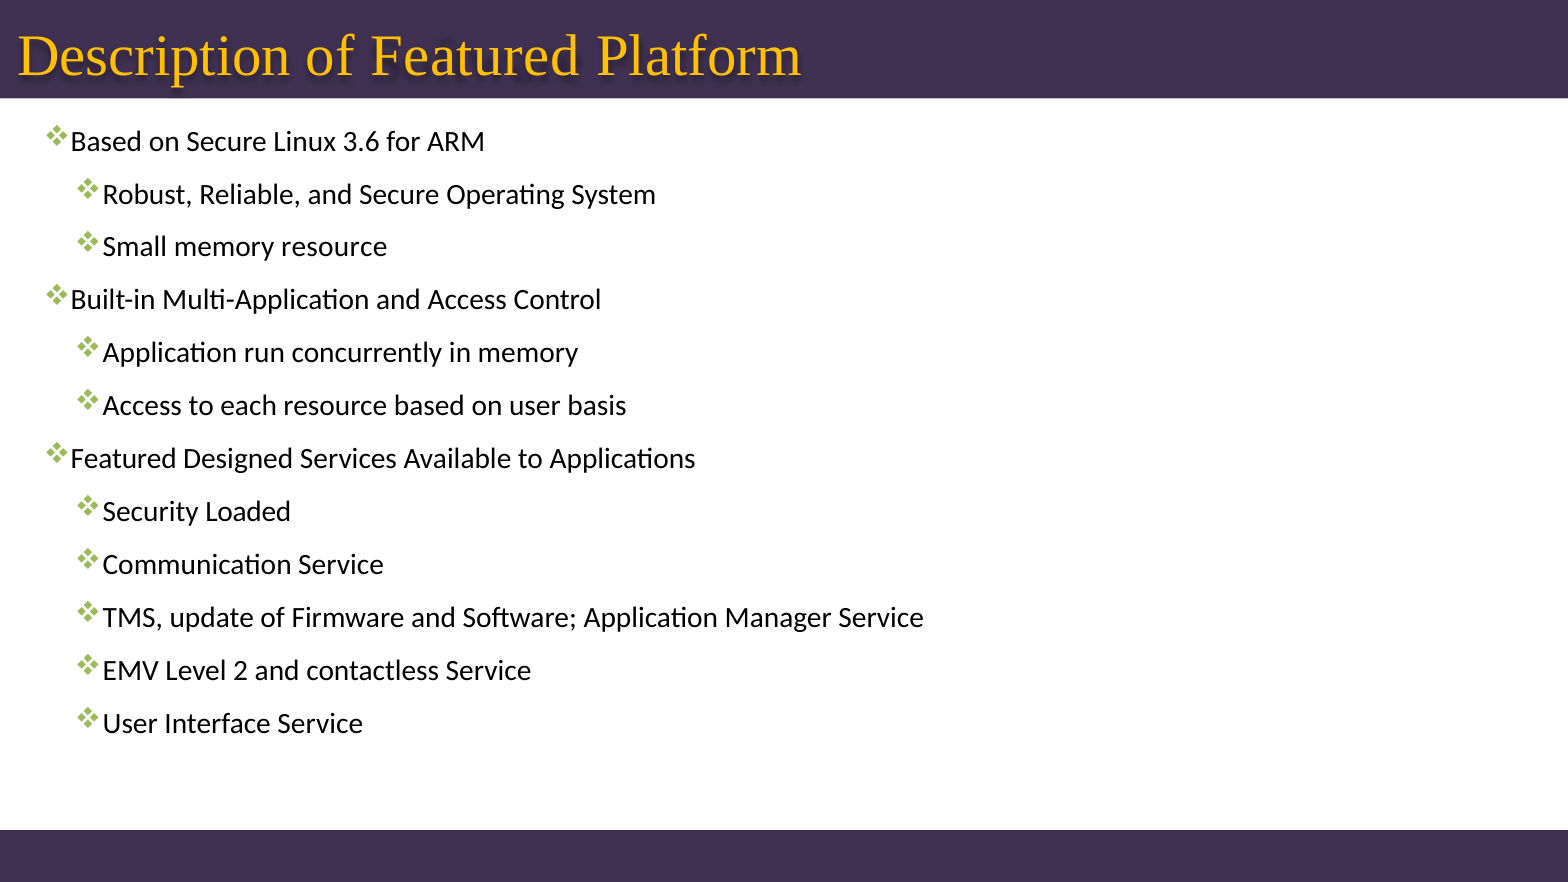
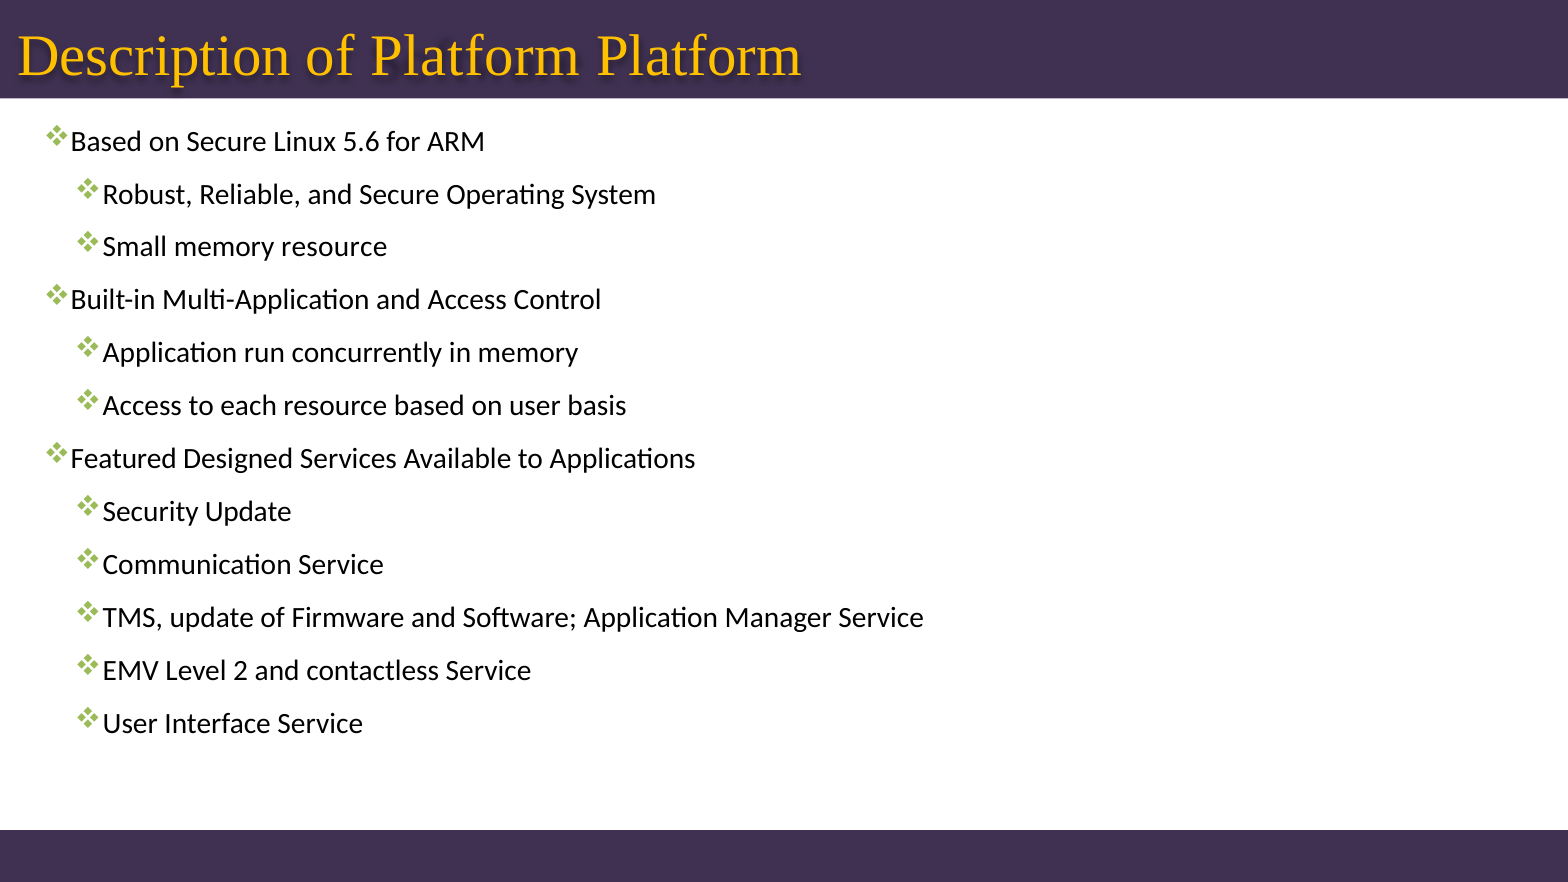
of Featured: Featured -> Platform (475, 56)
3.6: 3.6 -> 5.6 (361, 141)
Security Loaded: Loaded -> Update (248, 512)
